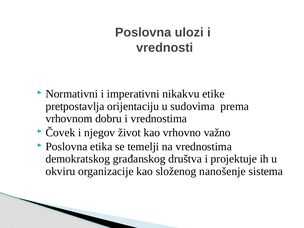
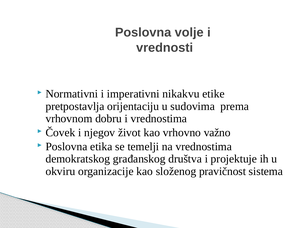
ulozi: ulozi -> volje (189, 33)
nanošenje: nanošenje -> pravičnost (223, 171)
